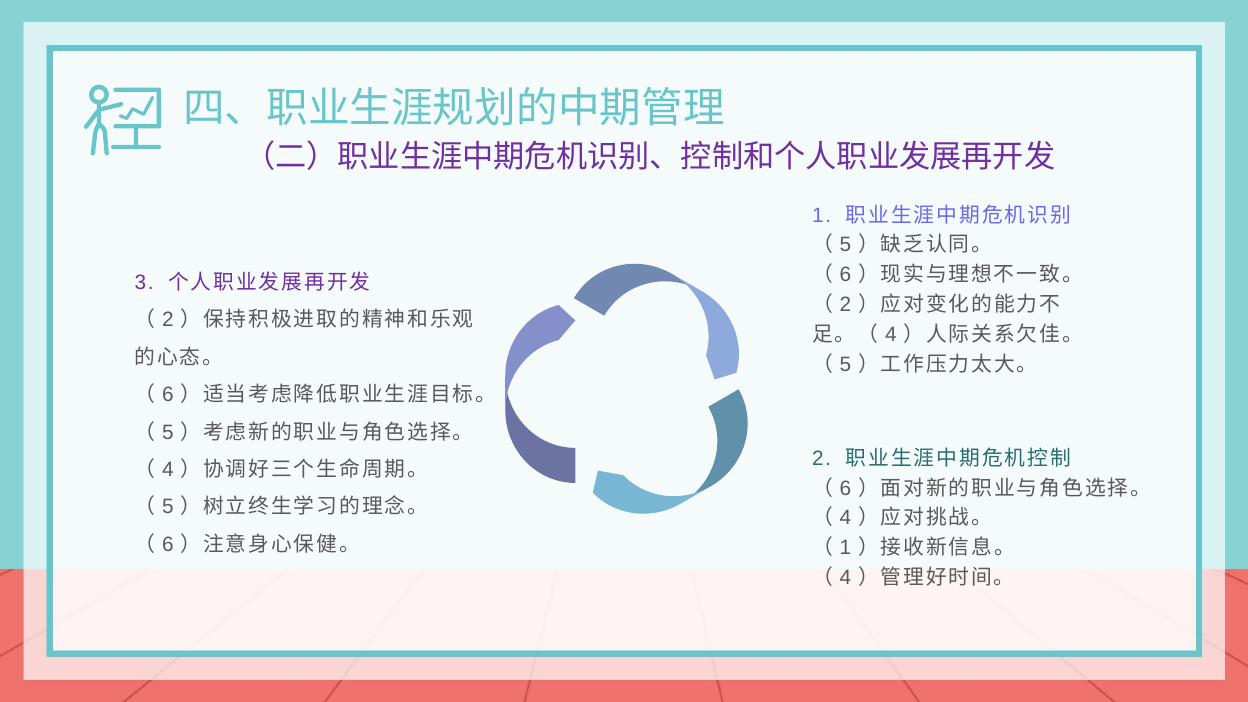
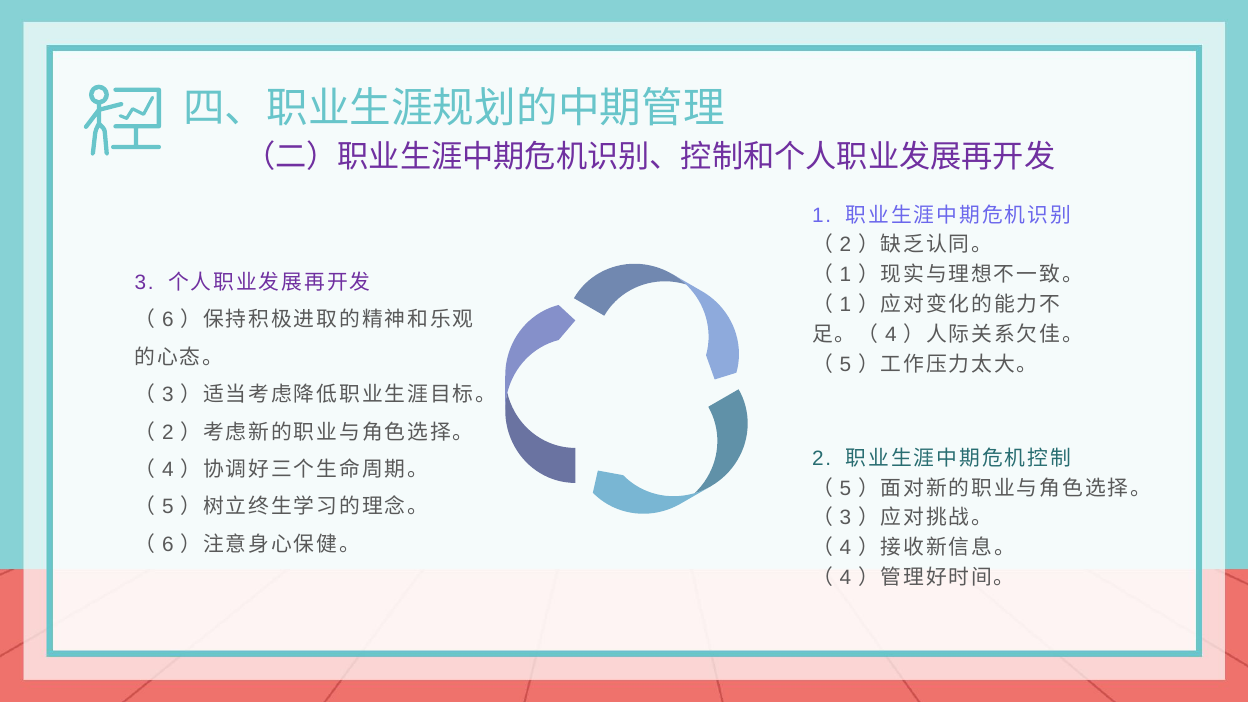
5: 5 -> 2 (846, 245)
6: 6 -> 1 (846, 275)
2: 2 -> 1 (846, 305)
2: 2 -> 6 (168, 320)
6: 6 -> 3 (168, 395)
5: 5 -> 2 (168, 432)
6: 6 -> 5 (846, 488)
4: 4 -> 3 (846, 518)
1: 1 -> 4 (846, 548)
